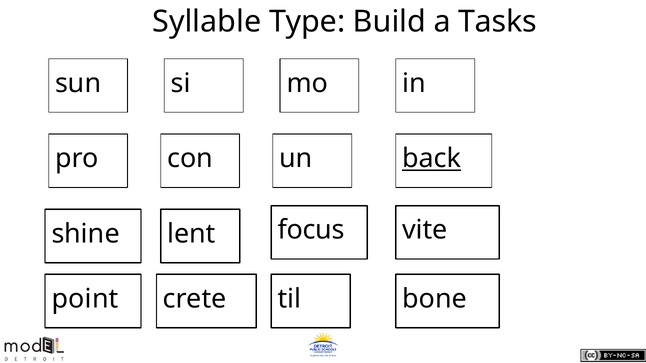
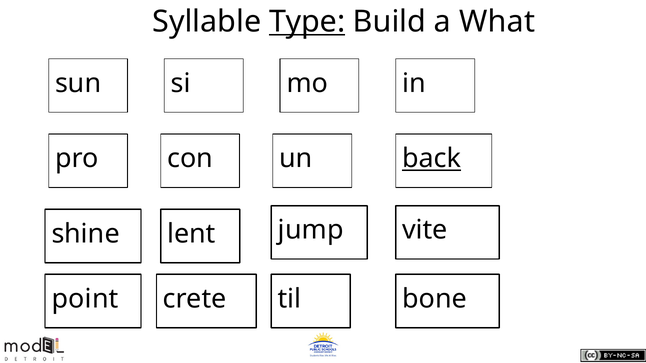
Type underline: none -> present (307, 22)
Tasks: Tasks -> What (497, 22)
focus: focus -> jump (311, 230)
